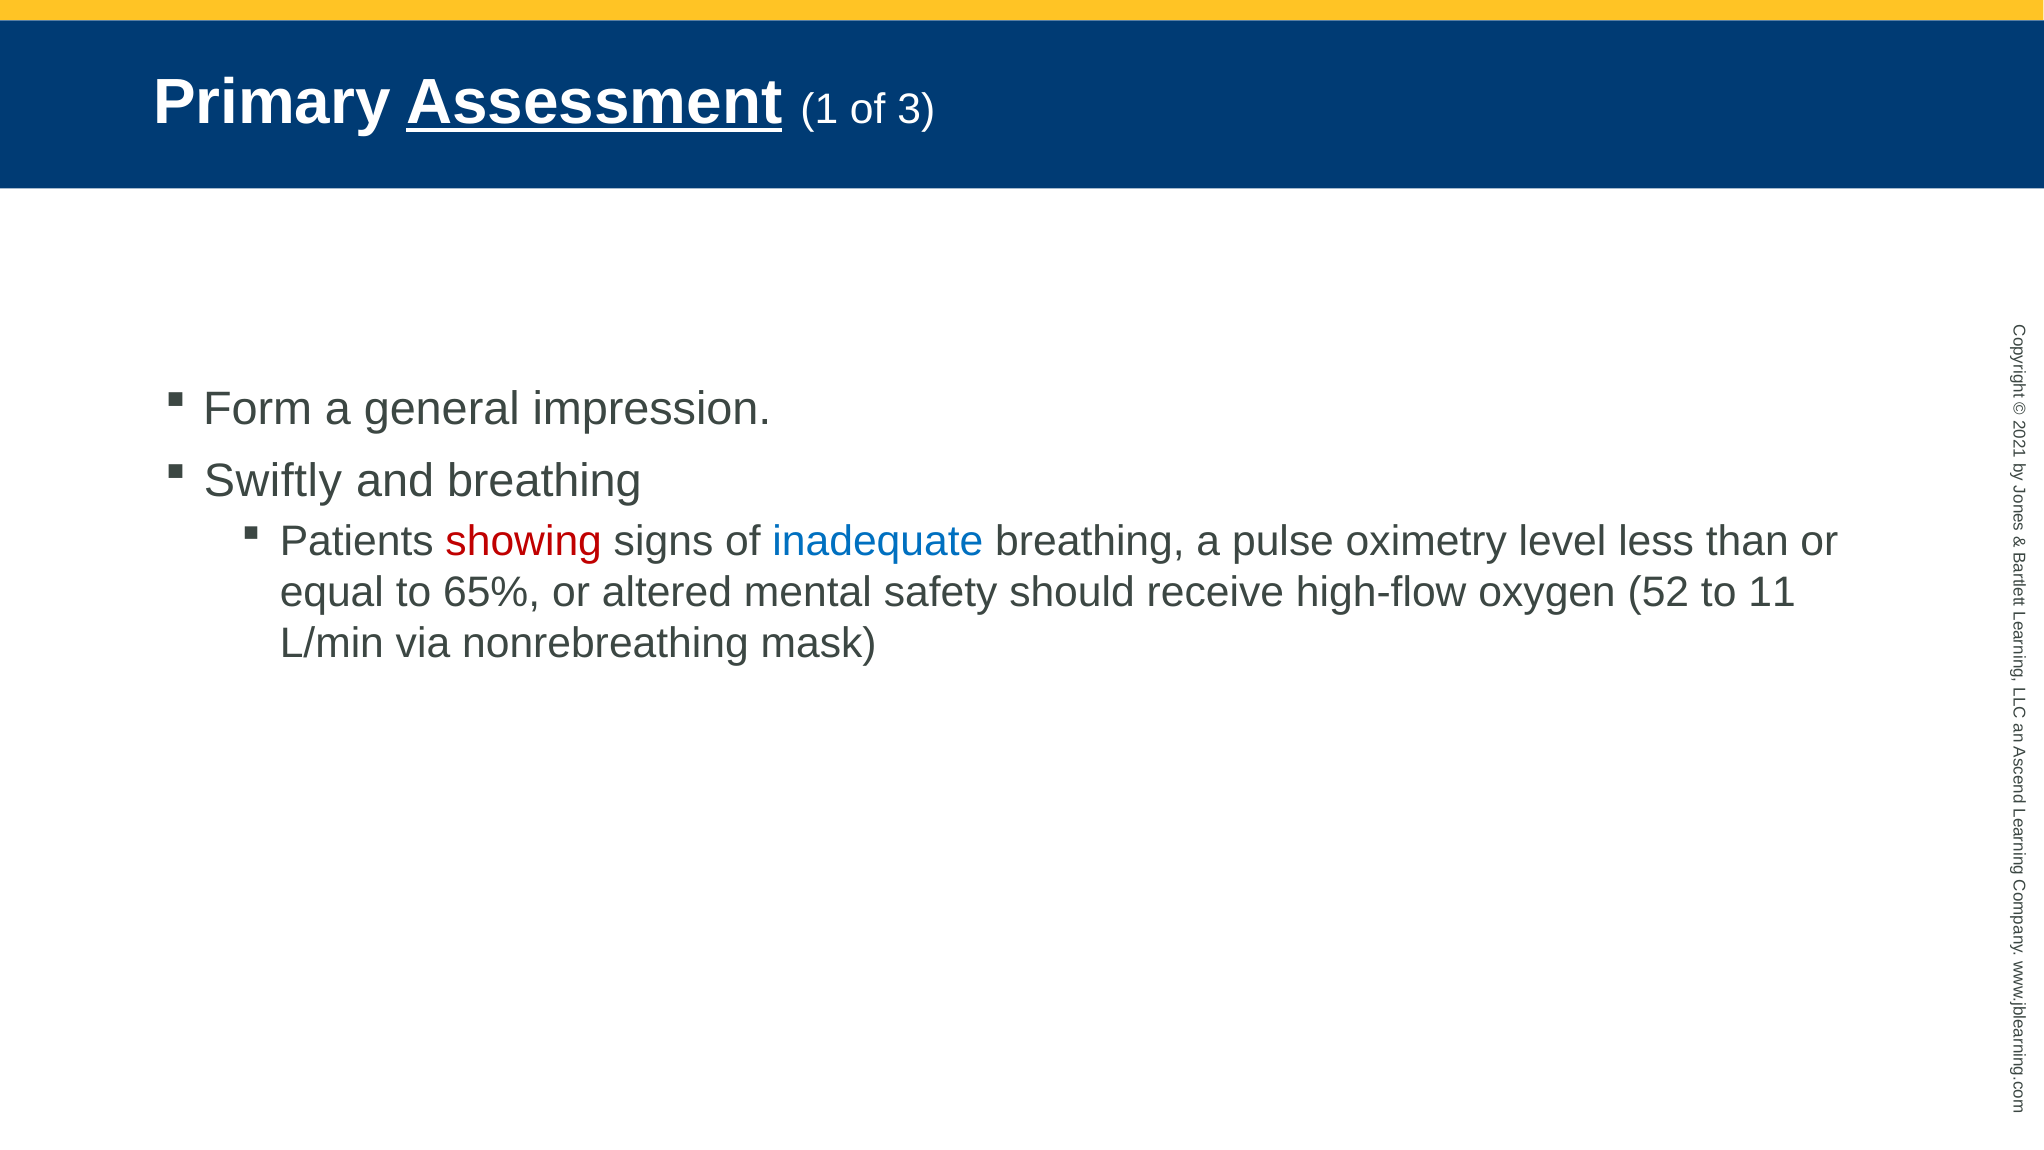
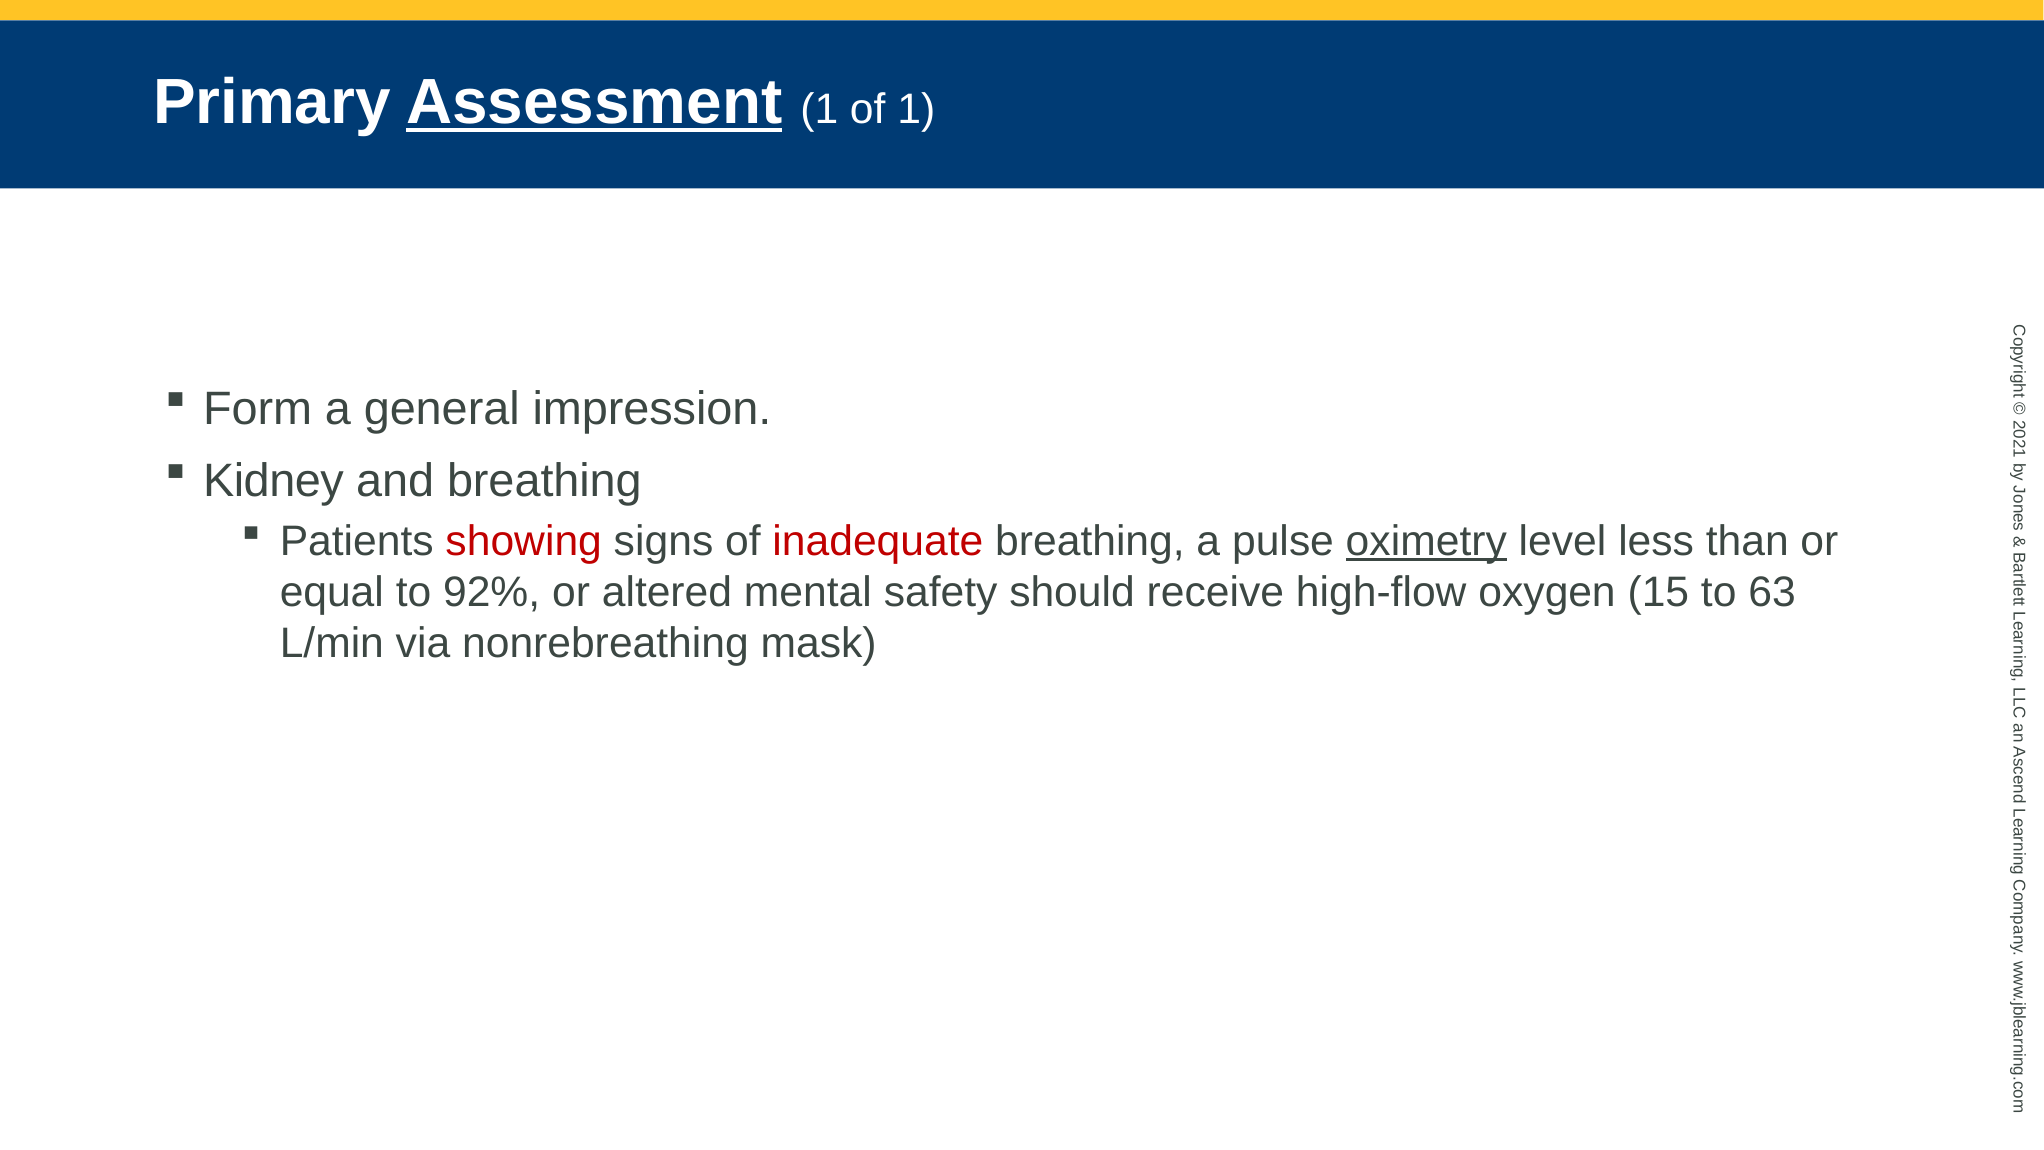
of 3: 3 -> 1 (916, 110)
Swiftly: Swiftly -> Kidney (273, 481)
inadequate colour: blue -> red (878, 541)
oximetry underline: none -> present (1426, 541)
65%: 65% -> 92% (492, 592)
52: 52 -> 15 (1658, 592)
11: 11 -> 63 (1772, 592)
